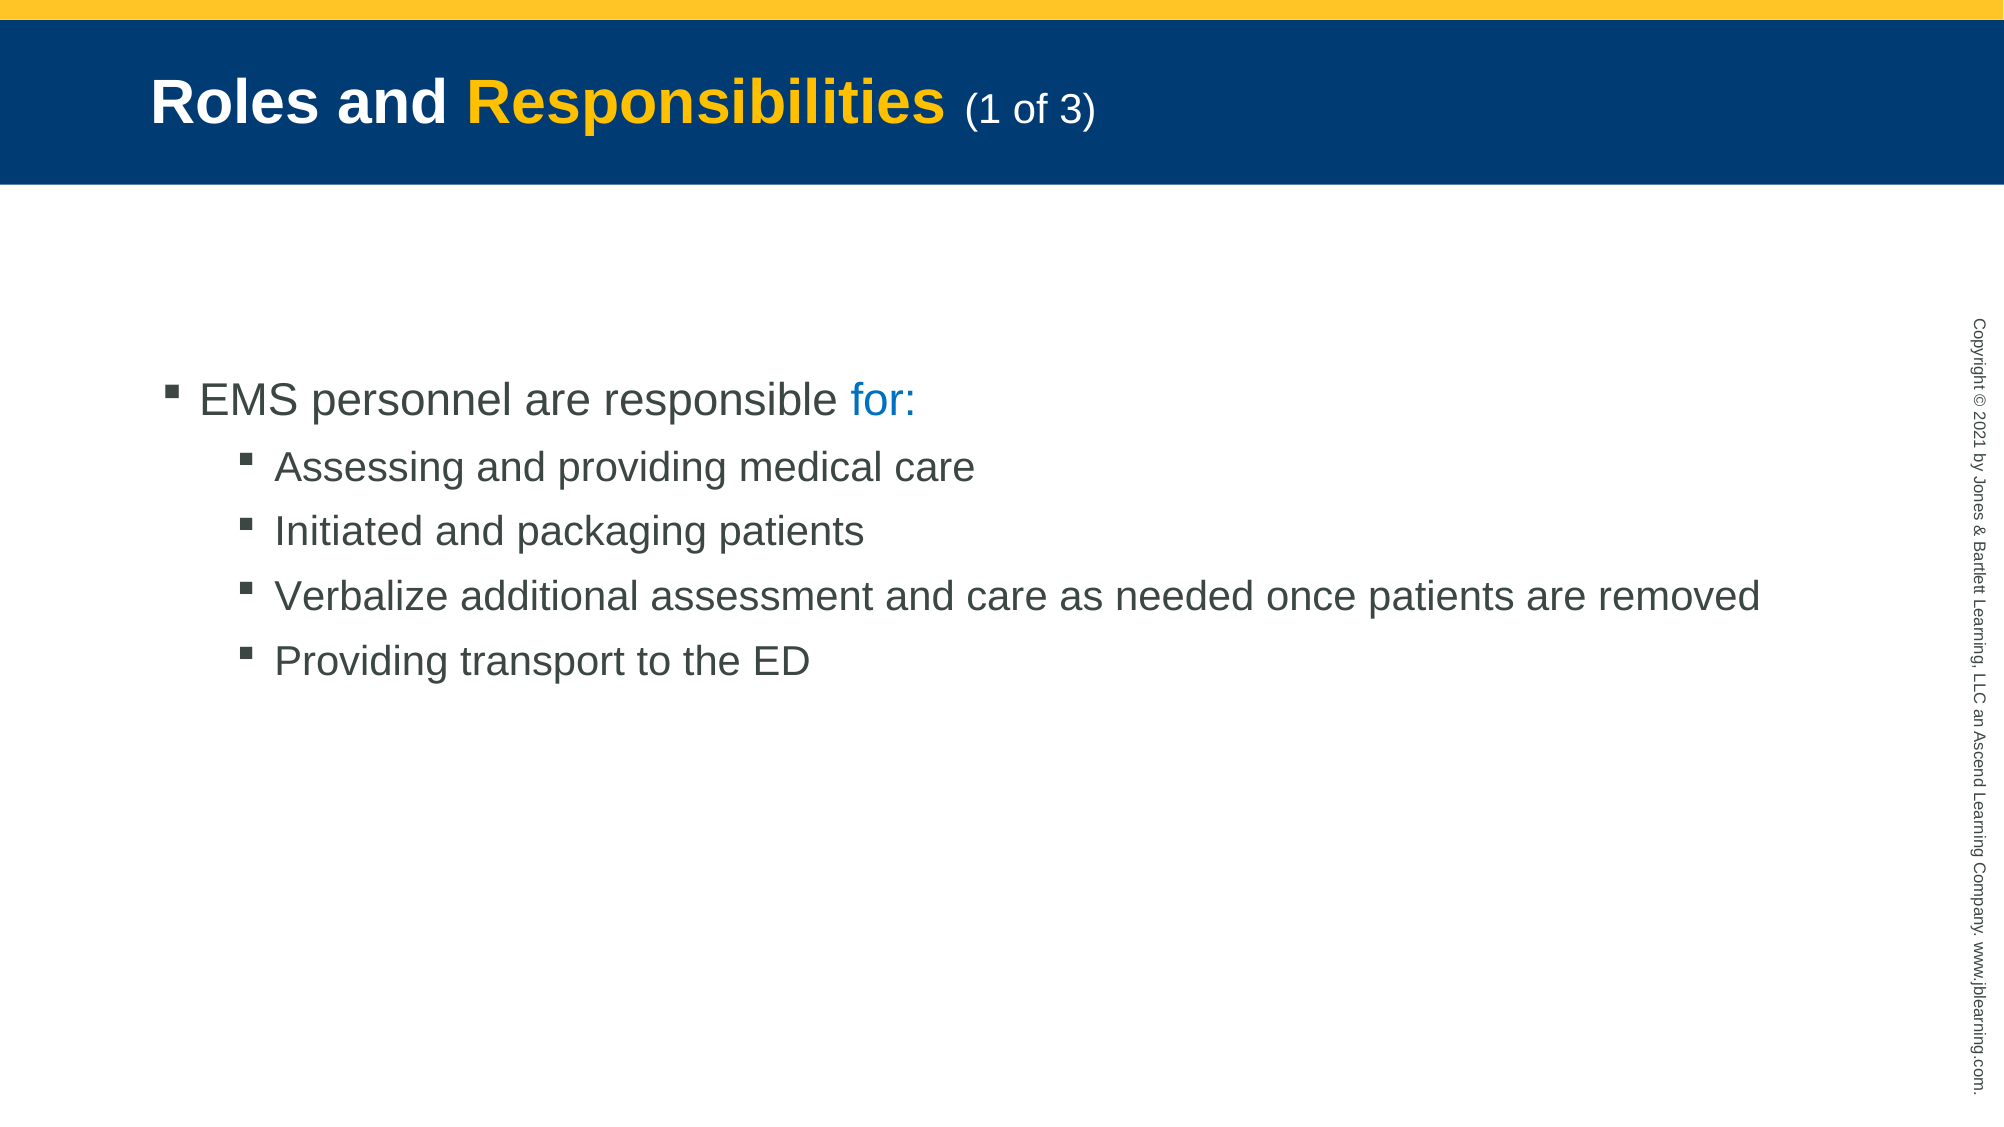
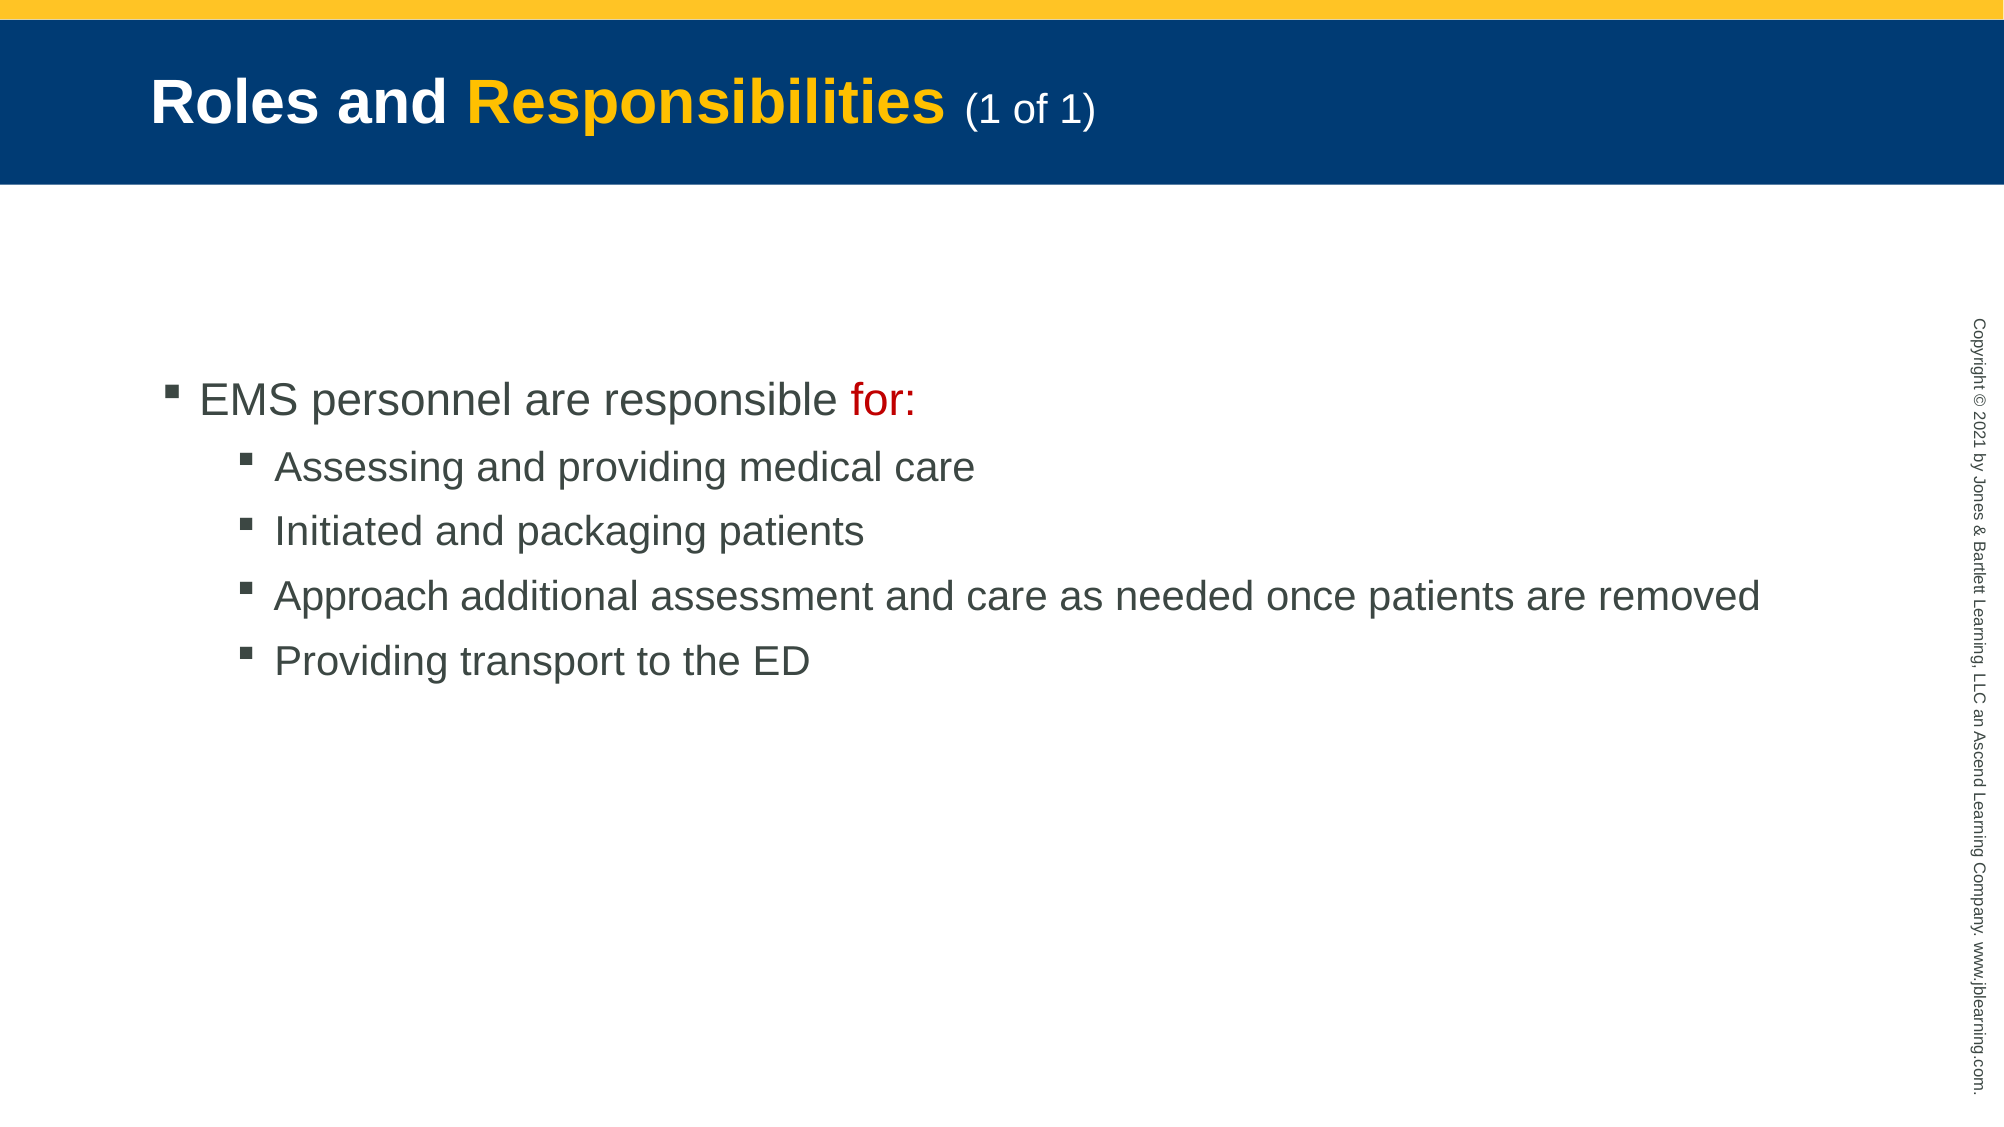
of 3: 3 -> 1 (1078, 110)
for colour: blue -> red (884, 400)
Verbalize: Verbalize -> Approach (362, 597)
